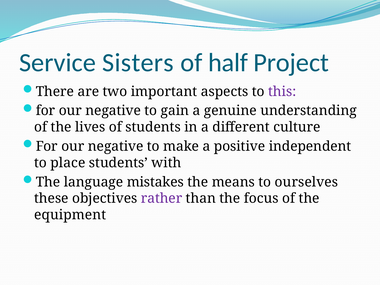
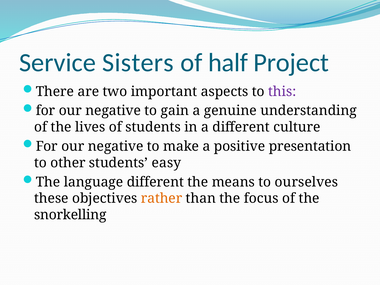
independent: independent -> presentation (310, 146)
place: place -> other (68, 163)
with: with -> easy (166, 163)
language mistakes: mistakes -> different (155, 182)
rather colour: purple -> orange (162, 198)
equipment: equipment -> snorkelling (70, 215)
